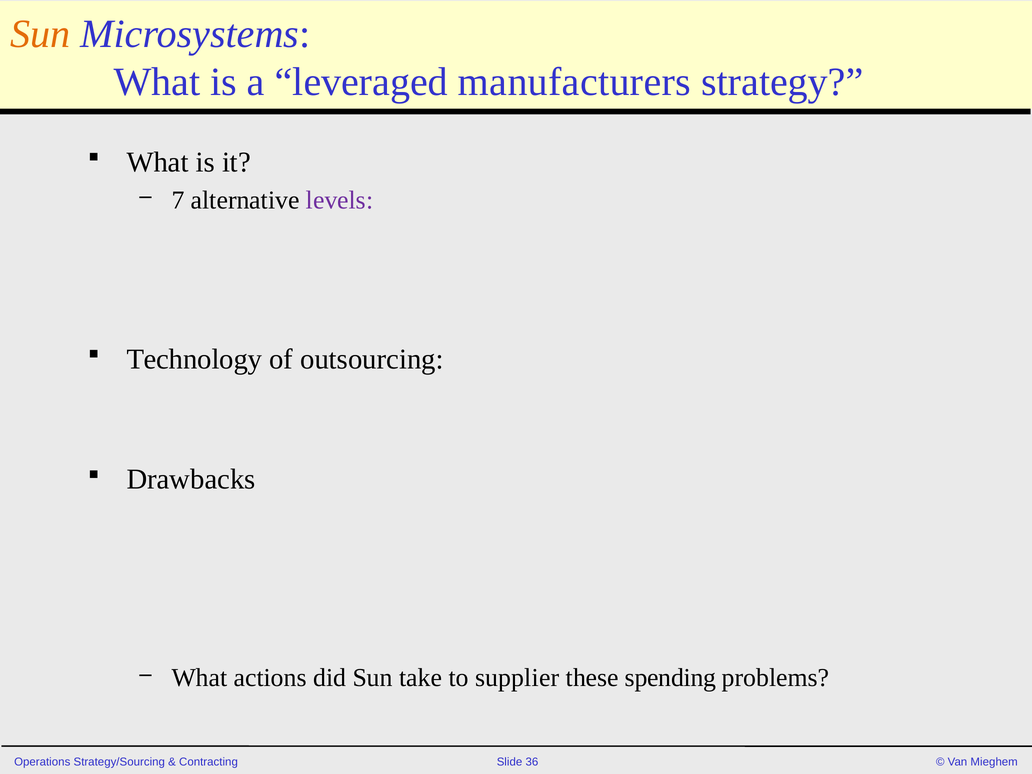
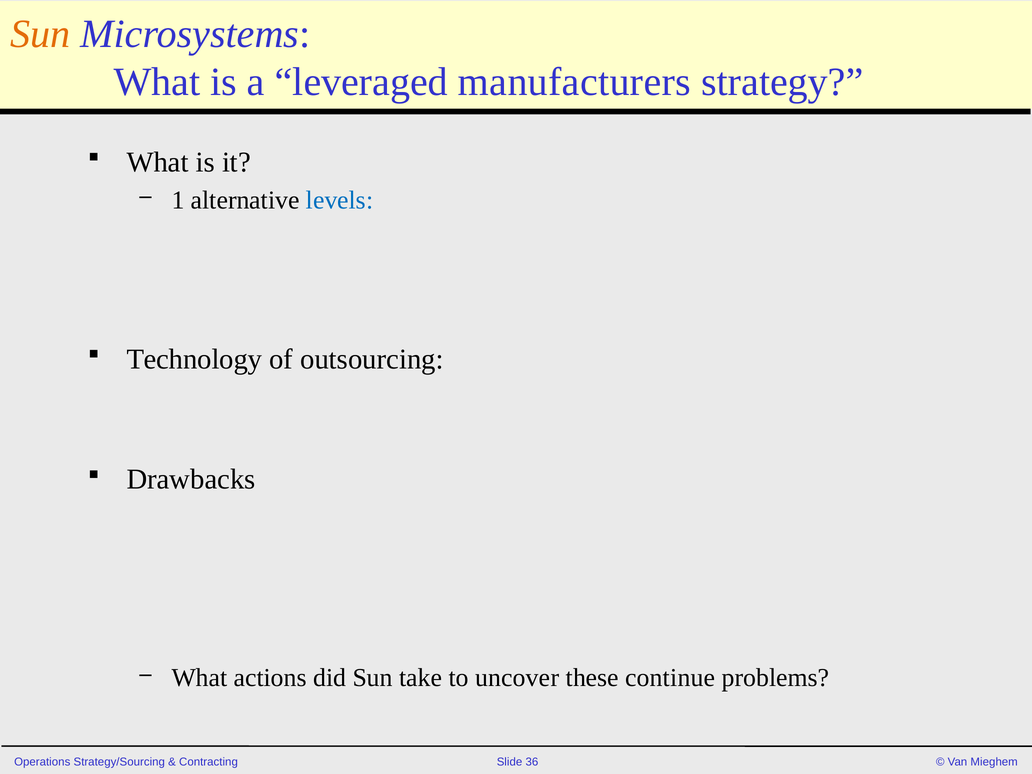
7: 7 -> 1 (178, 200)
levels colour: purple -> blue (340, 200)
supplier: supplier -> uncover (517, 678)
spending: spending -> continue (670, 678)
